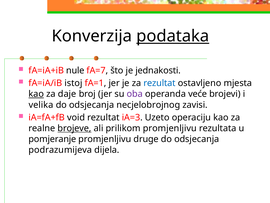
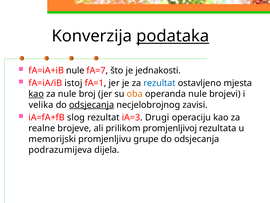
za daje: daje -> nule (67, 94)
oba colour: purple -> orange (135, 94)
operanda veće: veće -> nule (198, 94)
odsjecanja underline: none -> present (92, 105)
void: void -> slog (76, 117)
Uzeto: Uzeto -> Drugi (157, 117)
brojeve underline: present -> none (74, 128)
prilikom promjenljivu: promjenljivu -> promjenljivoj (170, 128)
pomjeranje: pomjeranje -> memorijski (52, 139)
druge: druge -> grupe (146, 139)
